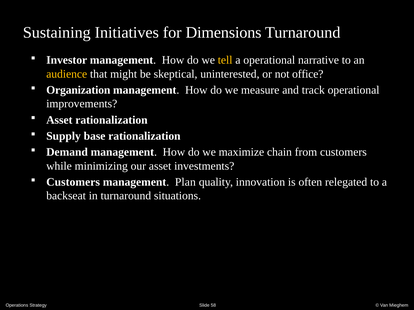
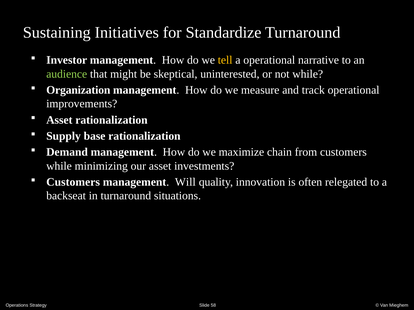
Dimensions: Dimensions -> Standardize (224, 33)
audience colour: yellow -> light green (67, 74)
not office: office -> while (308, 74)
Plan: Plan -> Will (185, 182)
